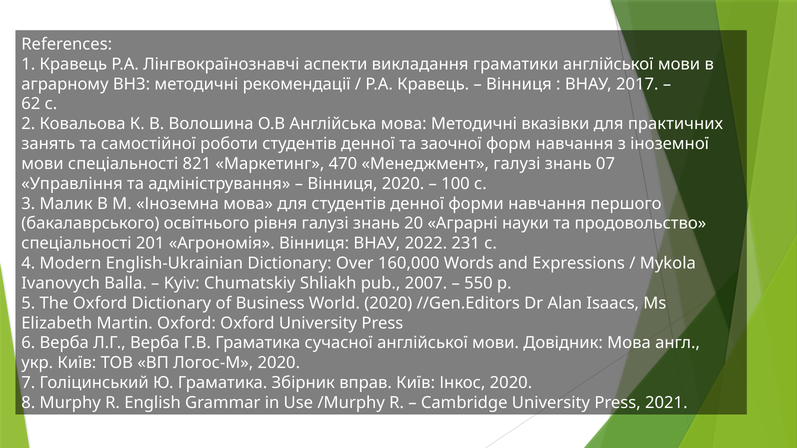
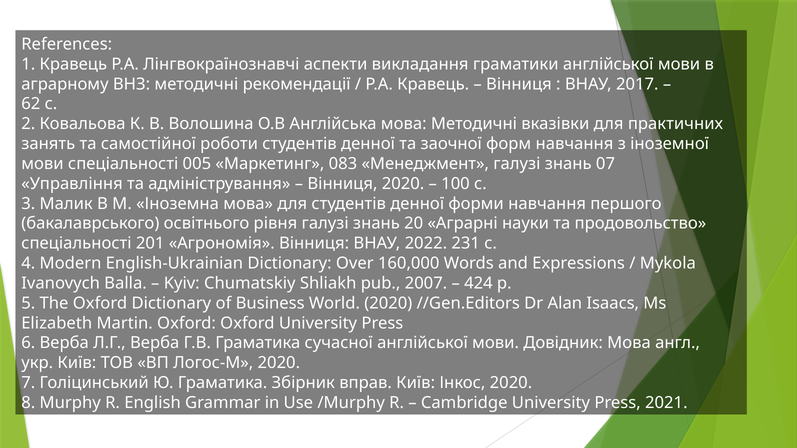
821: 821 -> 005 (197, 164)
470: 470 -> 083 (343, 164)
550: 550 -> 424 (478, 283)
